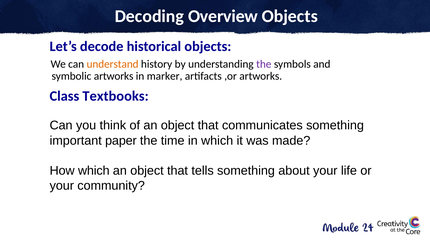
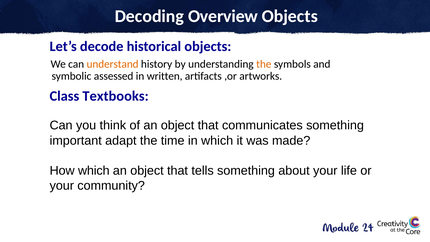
the colour: purple -> orange (264, 64)
symbolic artworks: artworks -> assessed (114, 76)
marker: marker -> written (165, 76)
paper: paper -> adapt (121, 141)
